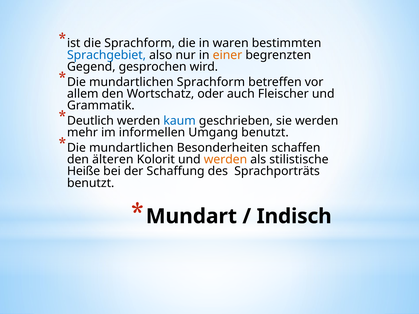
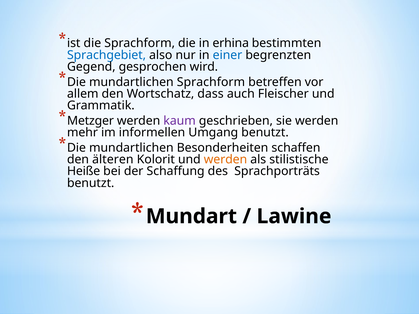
waren: waren -> erhina (231, 43)
einer colour: orange -> blue (227, 55)
oder: oder -> dass (211, 94)
Deutlich: Deutlich -> Metzger (90, 121)
kaum colour: blue -> purple (180, 121)
Indisch: Indisch -> Lawine (294, 216)
